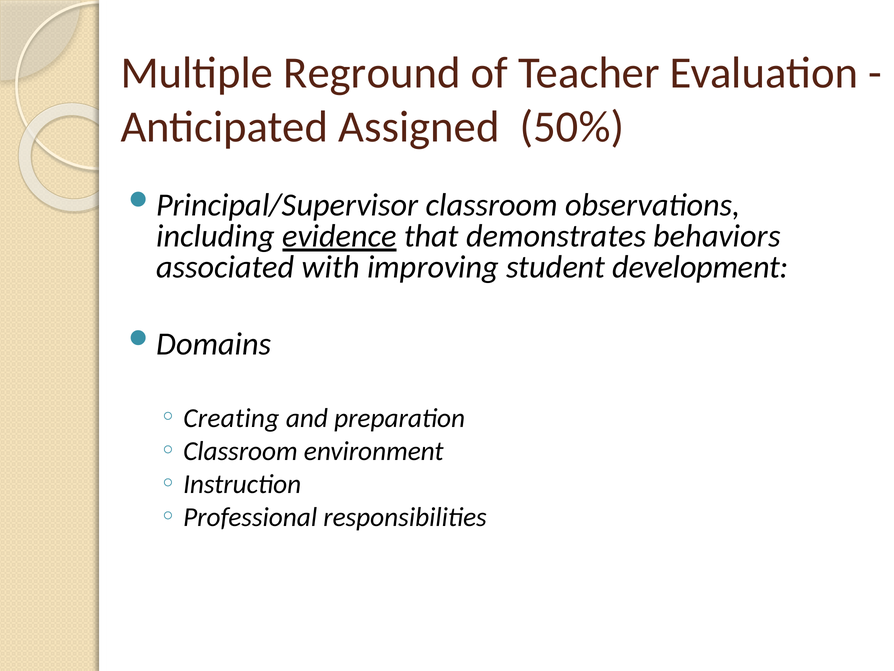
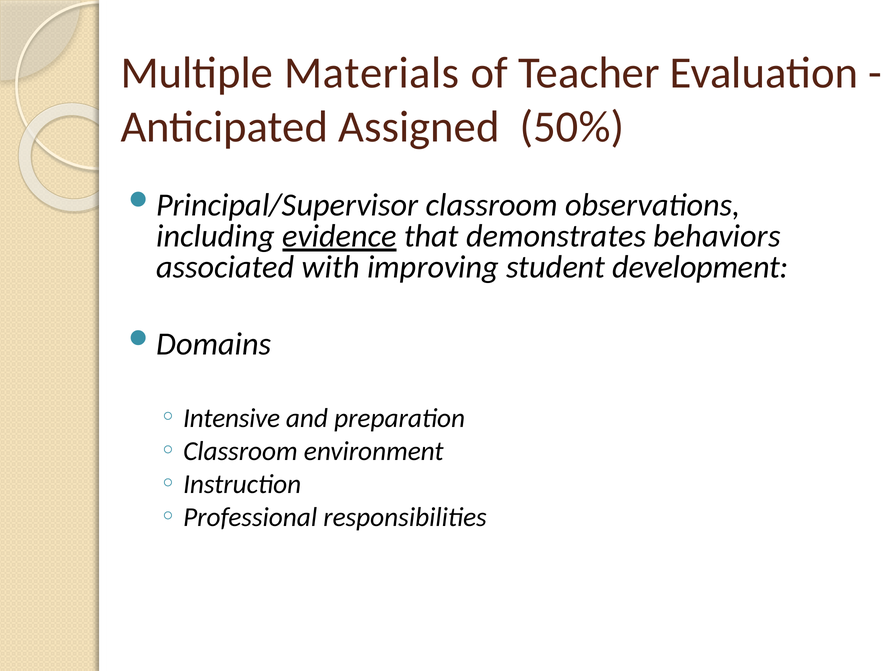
Reground: Reground -> Materials (372, 73)
Creating: Creating -> Intensive (232, 418)
